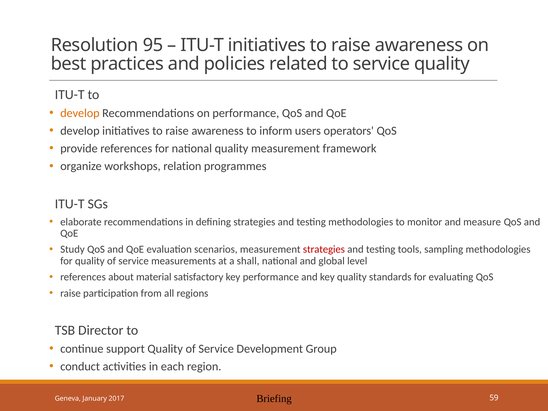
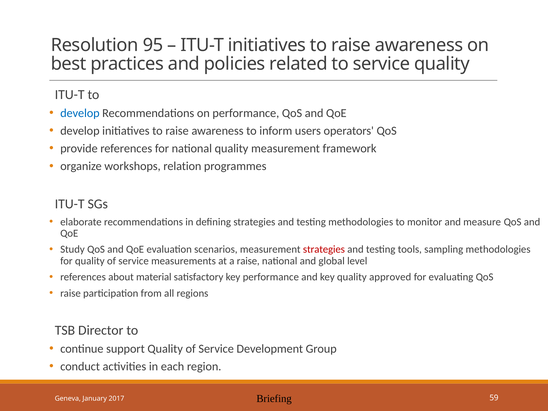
develop colour: orange -> blue (80, 113)
a shall: shall -> raise (248, 261)
standards: standards -> approved (390, 277)
